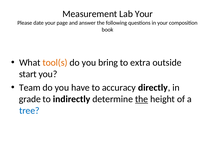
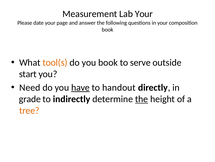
you bring: bring -> book (108, 62)
extra: extra -> serve (140, 62)
Team: Team -> Need (30, 87)
have underline: none -> present (80, 87)
accuracy: accuracy -> handout (119, 87)
tree colour: blue -> orange (29, 110)
